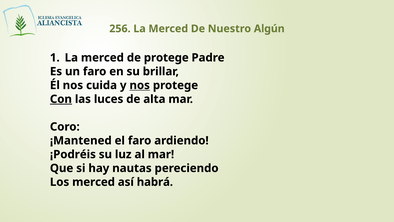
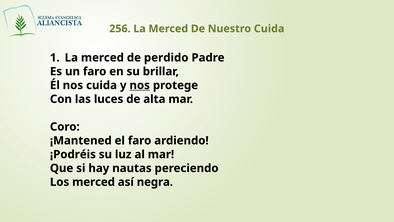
Nuestro Algún: Algún -> Cuida (269, 29)
de protege: protege -> perdido (166, 58)
Con underline: present -> none (61, 99)
habrá: habrá -> negra (155, 182)
